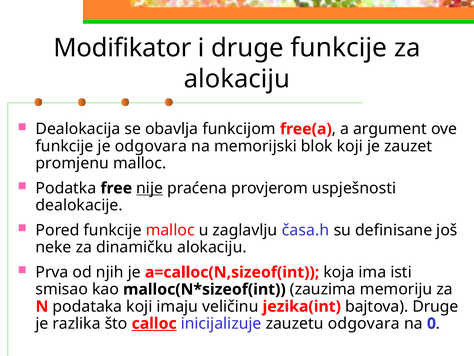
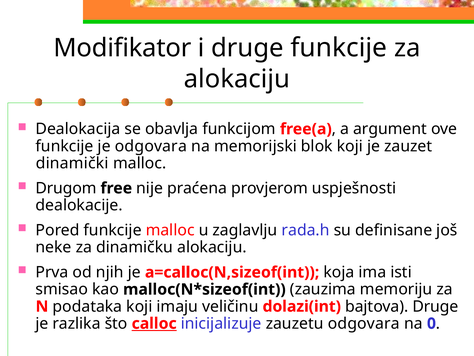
promjenu: promjenu -> dinamički (72, 163)
Podatka: Podatka -> Drugom (66, 188)
nije underline: present -> none (150, 188)
časa.h: časa.h -> rada.h (306, 230)
jezika(int: jezika(int -> dolazi(int (302, 306)
